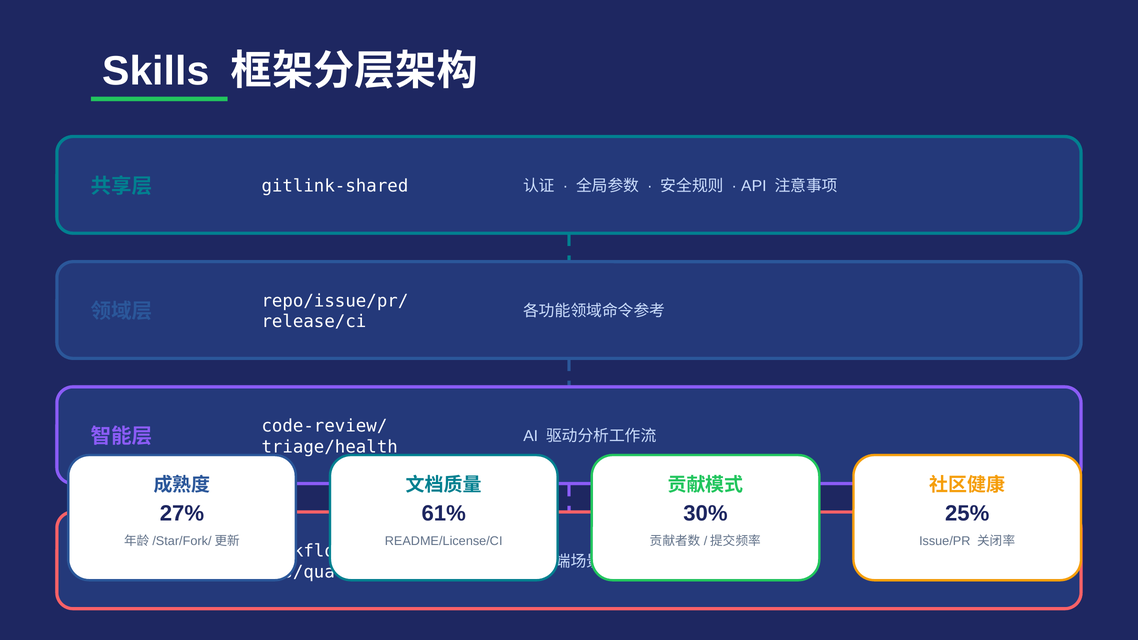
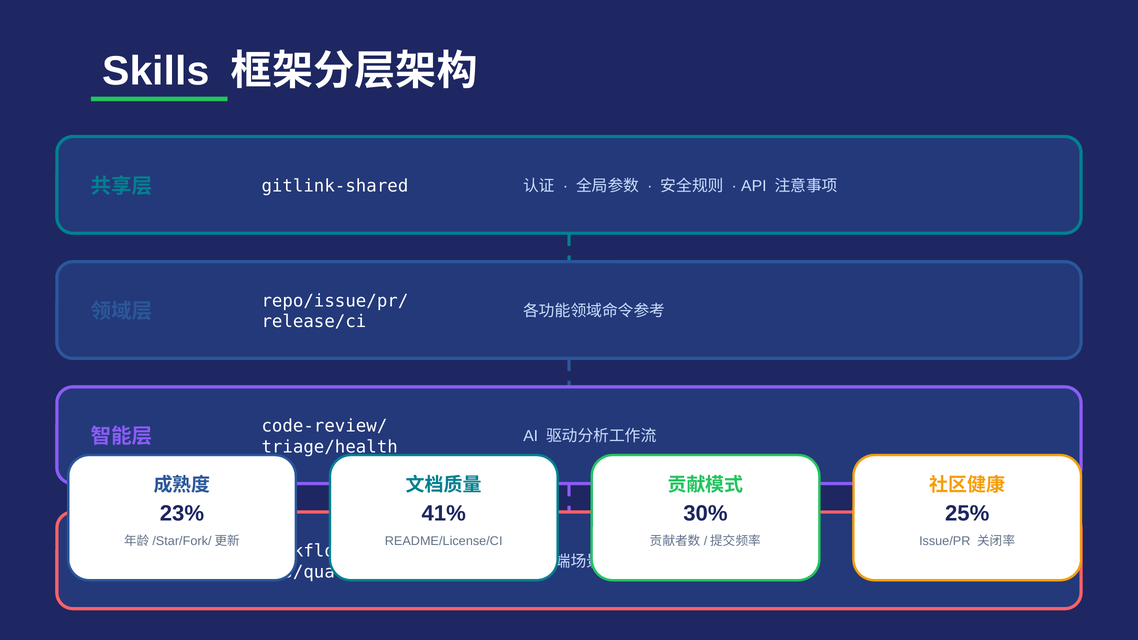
27%: 27% -> 23% (182, 514)
61%: 61% -> 41% (444, 514)
